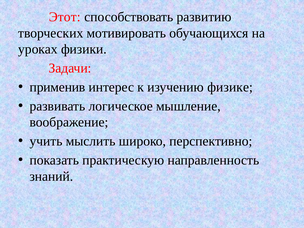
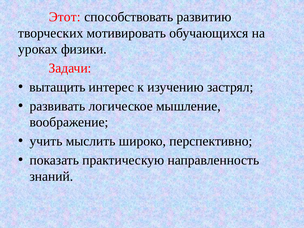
применив: применив -> вытащить (58, 87)
физике: физике -> застрял (230, 87)
